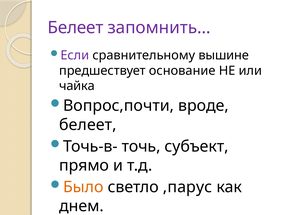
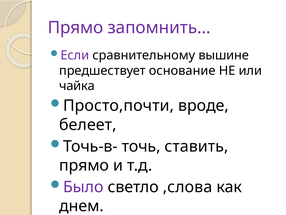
Белеет: Белеет -> Прямо (75, 28)
Вопрос,почти: Вопрос,почти -> Просто,почти (118, 105)
субъект: субъект -> ставить (196, 146)
Было colour: orange -> purple (83, 187)
,парус: ,парус -> ,слова (188, 187)
